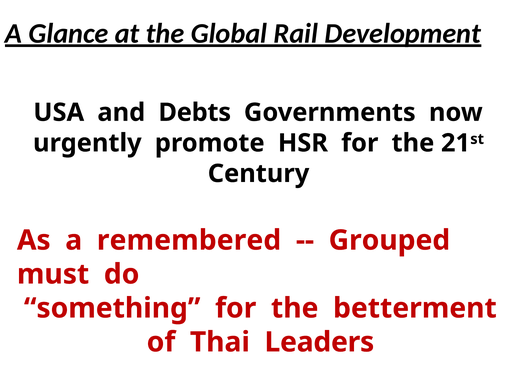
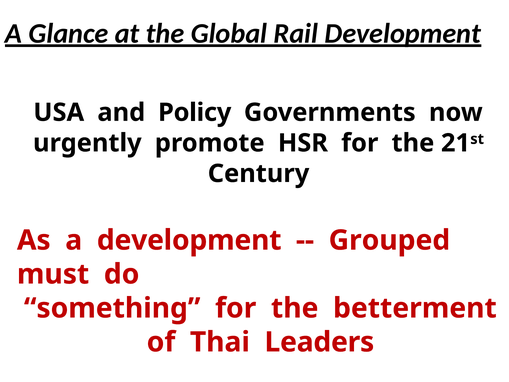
Debts: Debts -> Policy (195, 112)
a remembered: remembered -> development (189, 240)
